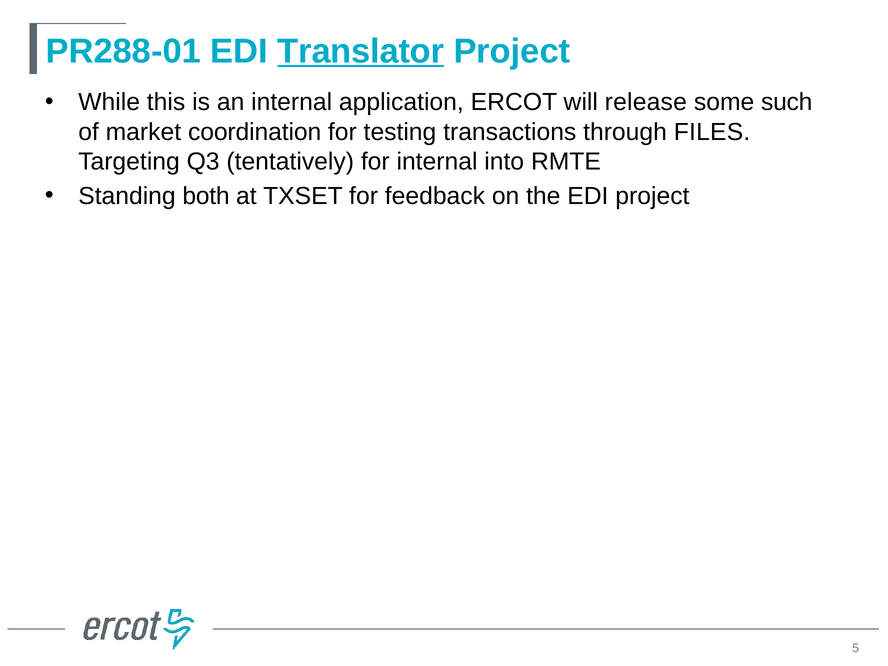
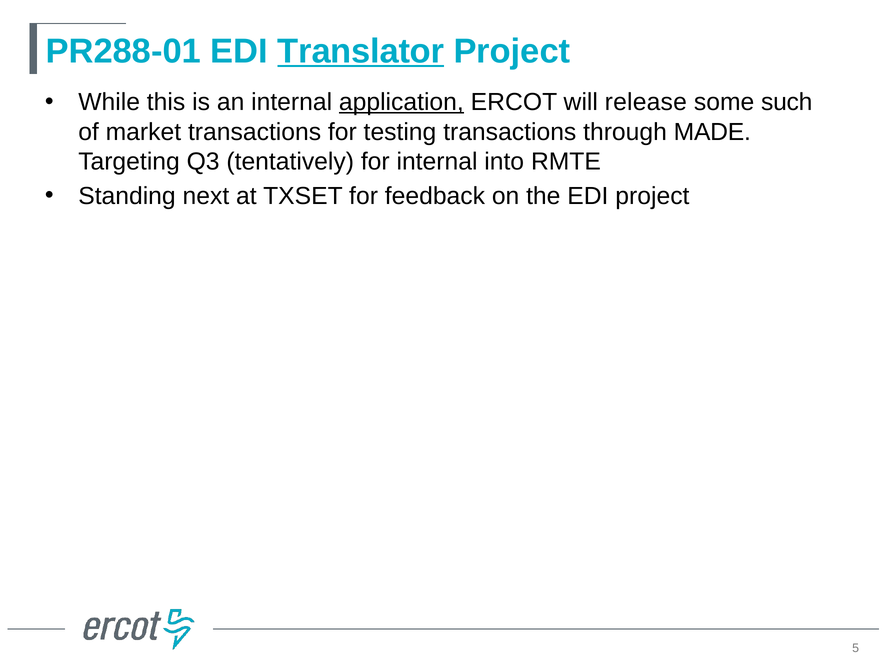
application underline: none -> present (401, 102)
market coordination: coordination -> transactions (255, 132)
FILES: FILES -> MADE (712, 132)
both: both -> next (206, 196)
